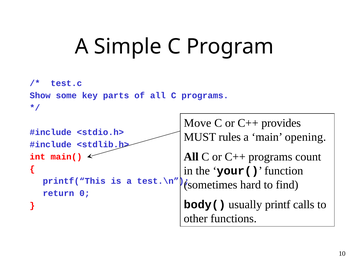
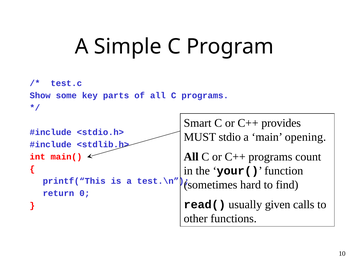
Move: Move -> Smart (198, 123)
rules: rules -> stdio (230, 137)
body(: body( -> read( (205, 204)
printf: printf -> given (278, 204)
